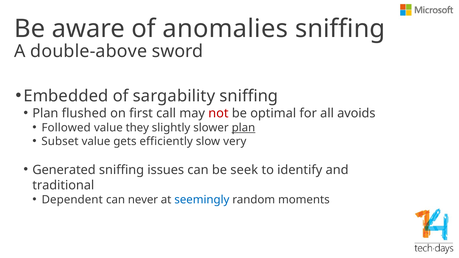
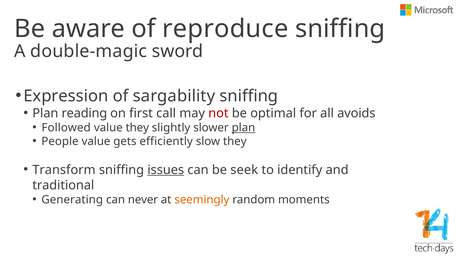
anomalies: anomalies -> reproduce (225, 29)
double-above: double-above -> double-magic (89, 51)
Embedded: Embedded -> Expression (66, 96)
flushed: flushed -> reading (84, 113)
Subset: Subset -> People (60, 142)
slow very: very -> they (235, 142)
Generated: Generated -> Transform (64, 170)
issues underline: none -> present (166, 170)
Dependent: Dependent -> Generating (72, 200)
seemingly colour: blue -> orange (202, 200)
